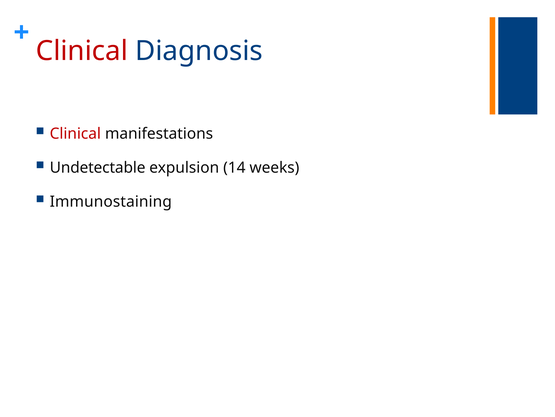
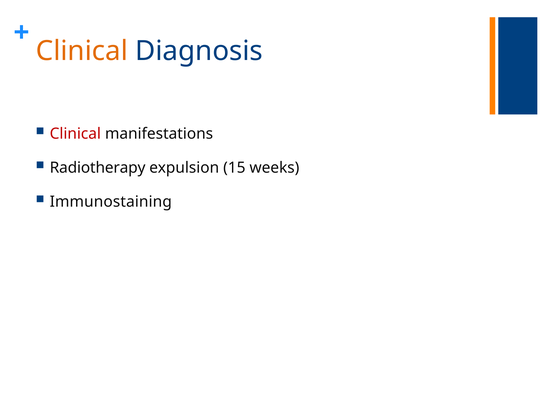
Clinical colour: red -> orange (82, 51)
Undetectable: Undetectable -> Radiotherapy (98, 167)
14: 14 -> 15 (234, 167)
